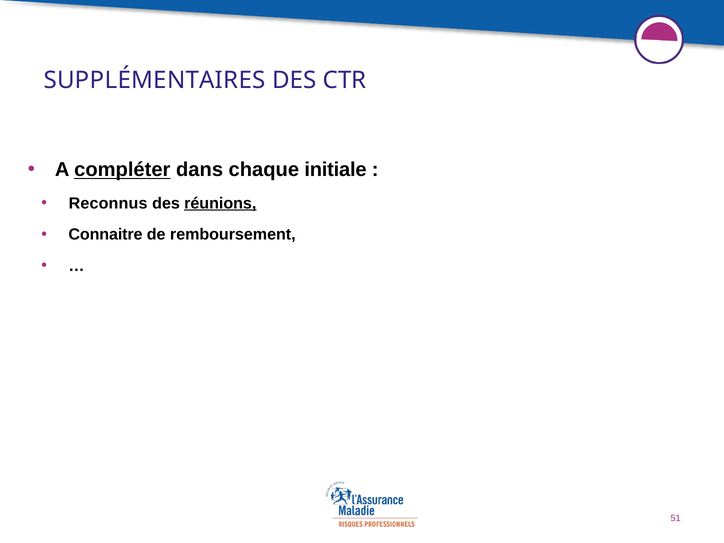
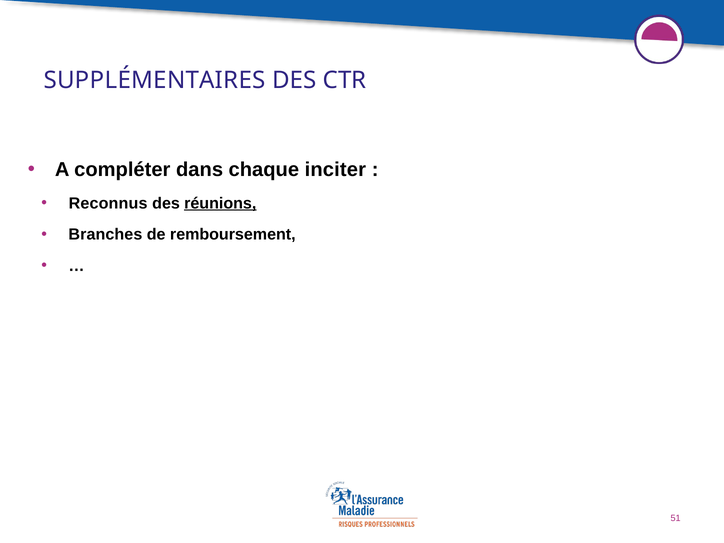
compléter underline: present -> none (122, 170)
initiale: initiale -> inciter (335, 170)
Connaitre: Connaitre -> Branches (105, 235)
